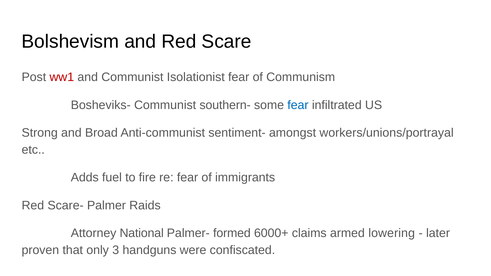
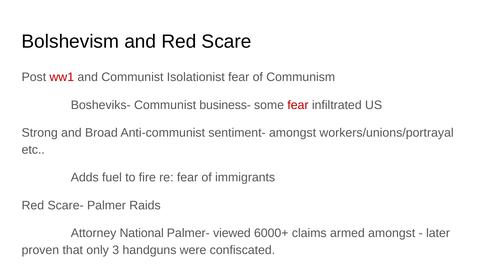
southern-: southern- -> business- (225, 105)
fear colour: blue -> red (298, 105)
formed: formed -> viewed (232, 233)
armed lowering: lowering -> amongst (392, 233)
